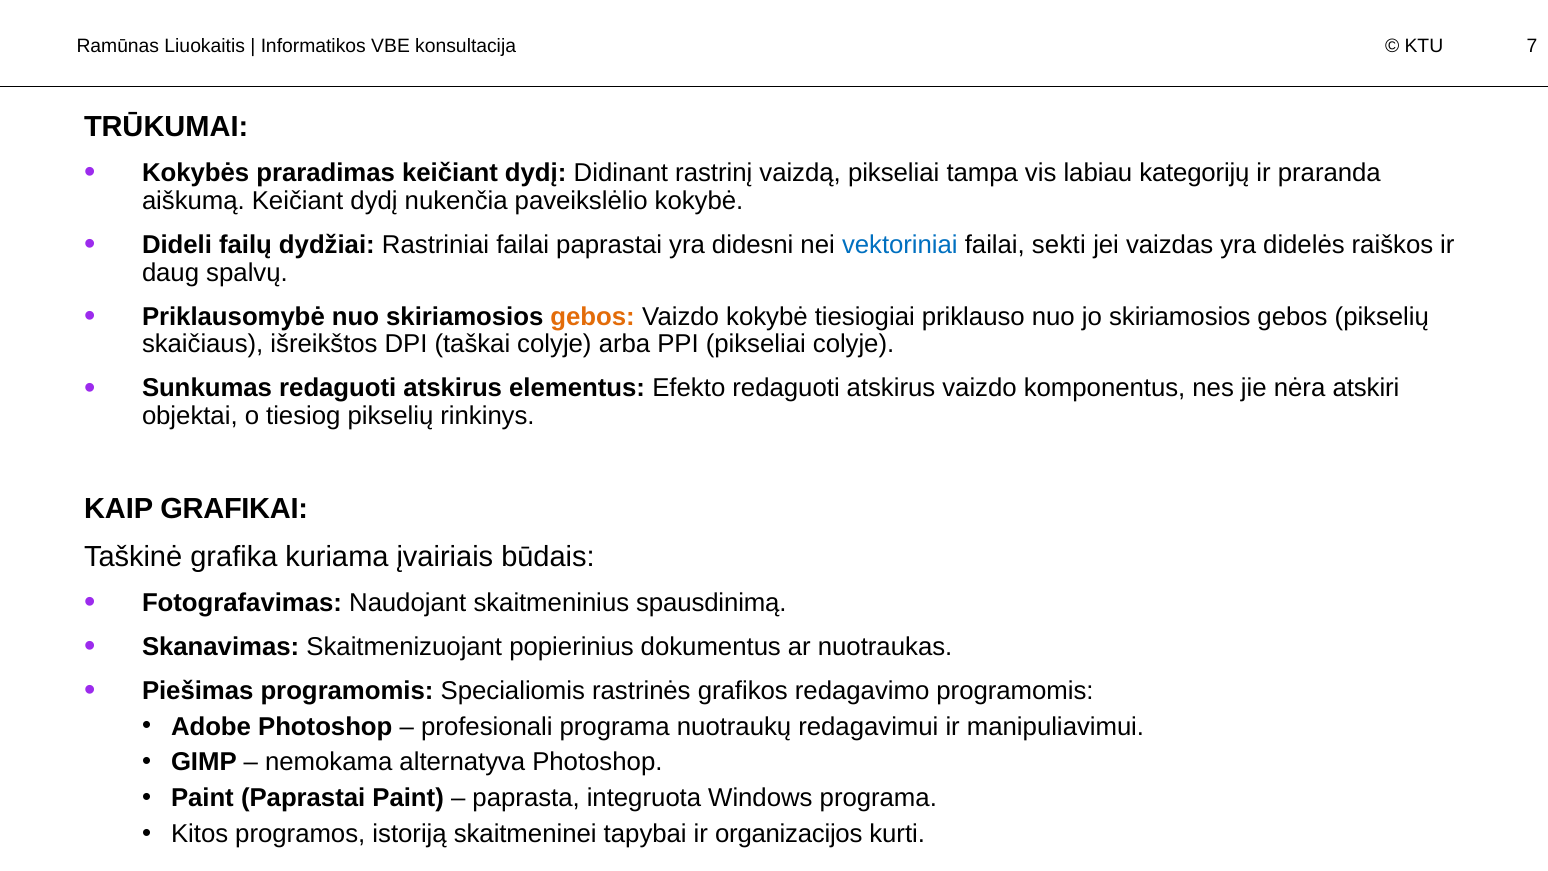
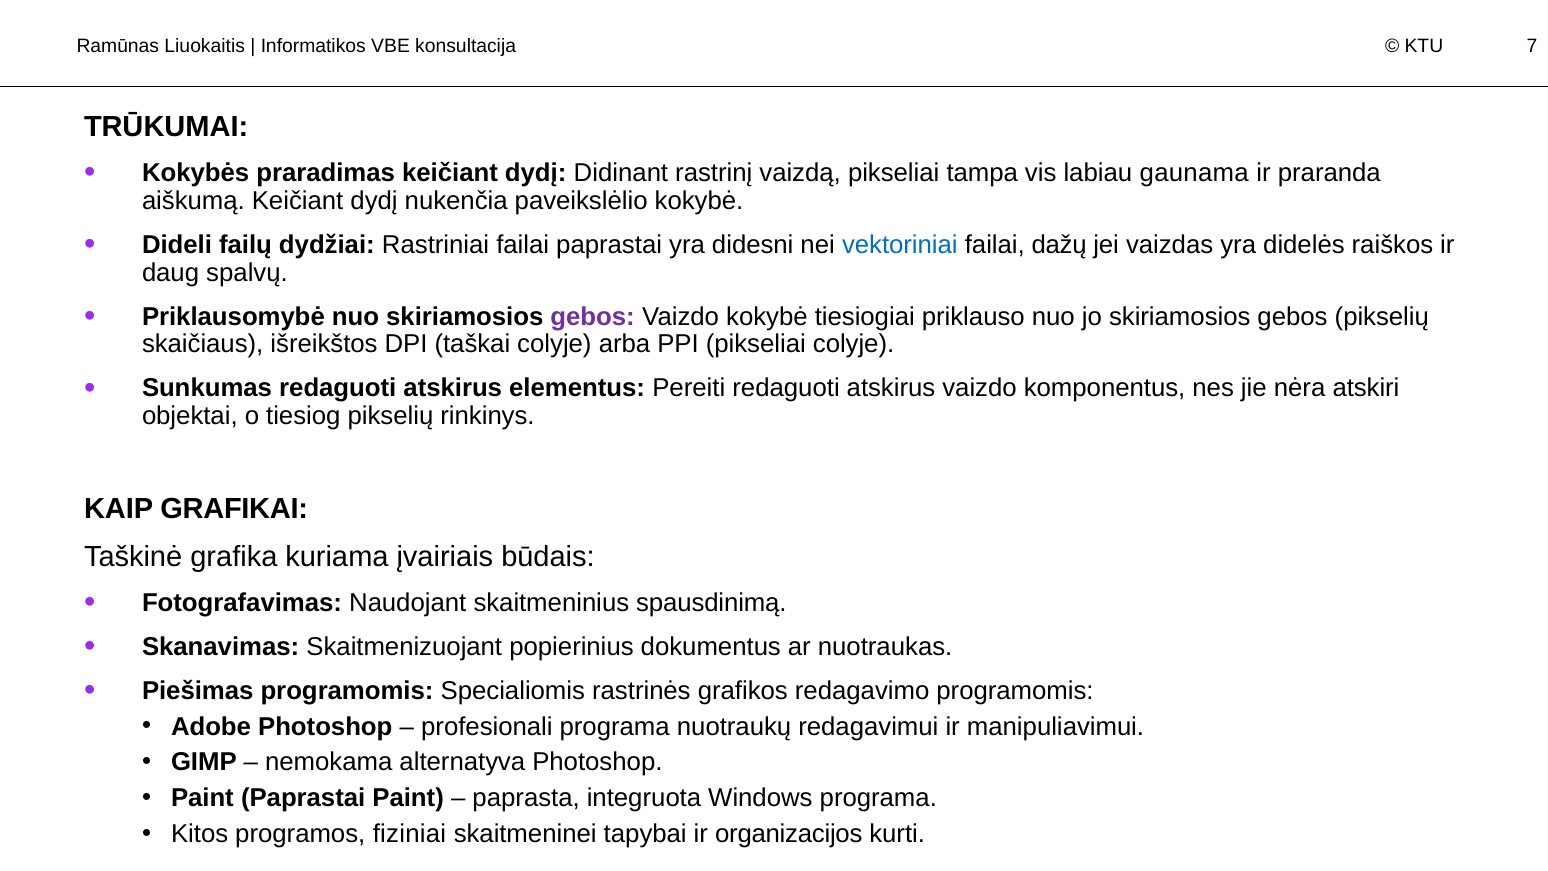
kategorijų: kategorijų -> gaunama (1194, 173)
sekti: sekti -> dažų (1059, 245)
gebos colour: orange -> purple (593, 316)
Efekto: Efekto -> Pereiti (689, 388)
istoriją: istoriją -> fiziniai (409, 834)
